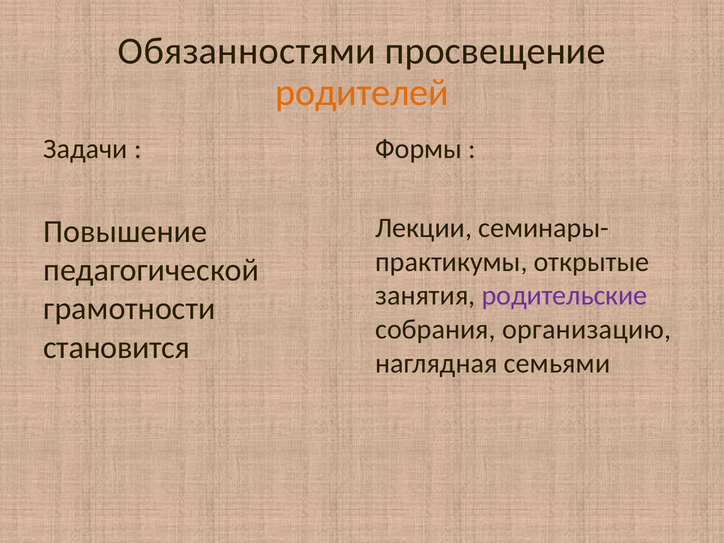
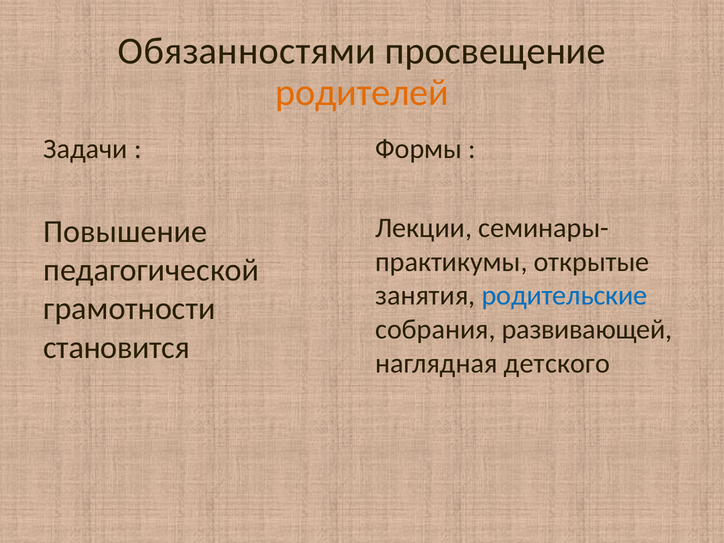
родительские colour: purple -> blue (565, 296)
организацию: организацию -> развивающей (587, 330)
семьями: семьями -> детского (557, 363)
